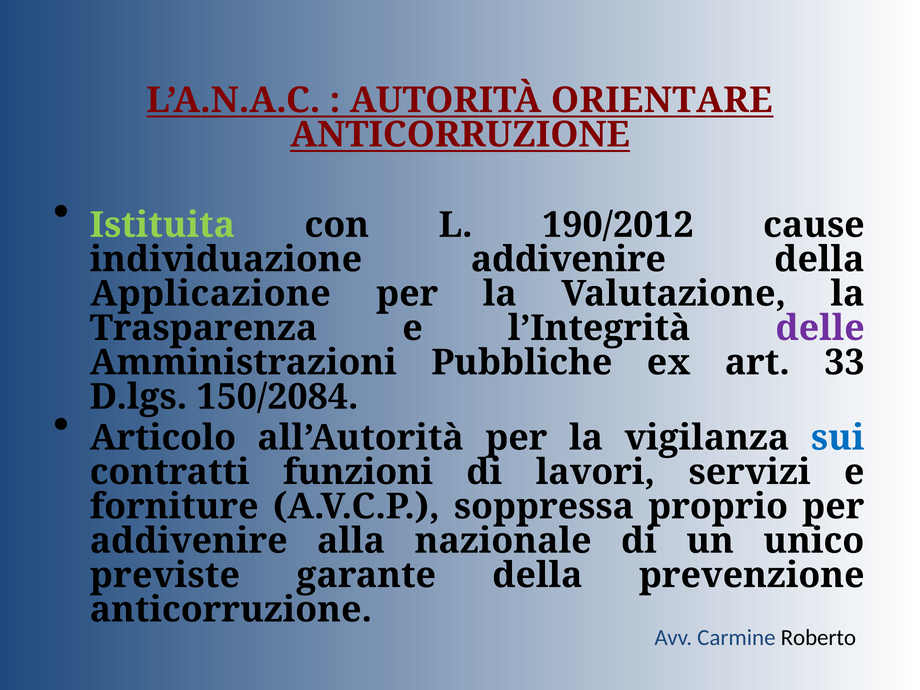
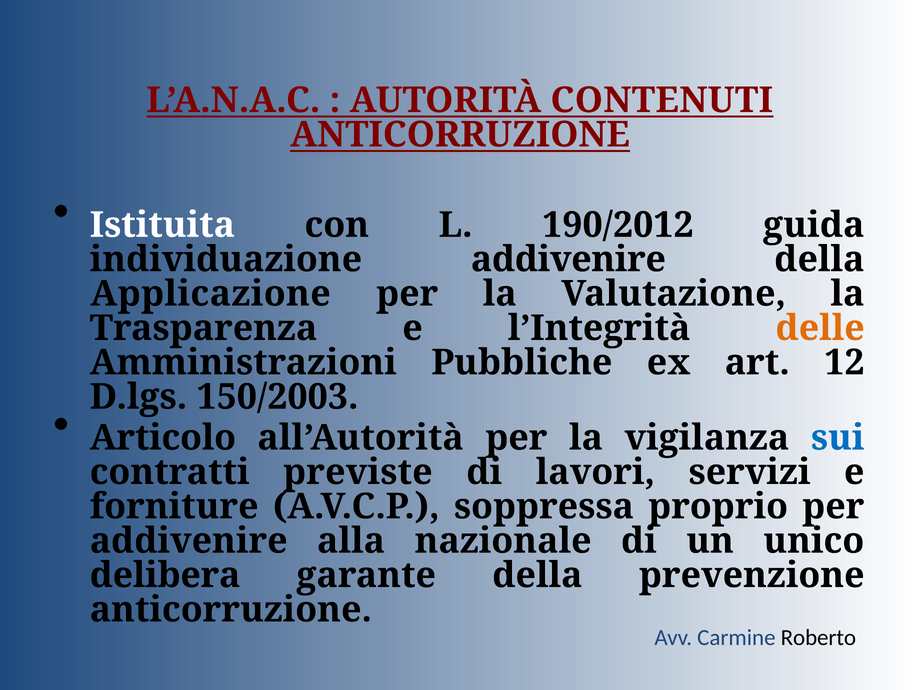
ORIENTARE: ORIENTARE -> CONTENUTI (662, 100)
Istituita colour: light green -> white (162, 225)
cause: cause -> guida (814, 225)
delle colour: purple -> orange (820, 328)
33: 33 -> 12 (844, 363)
150/2084: 150/2084 -> 150/2003 (277, 397)
funzioni: funzioni -> previste (358, 472)
previste: previste -> delibera (165, 575)
